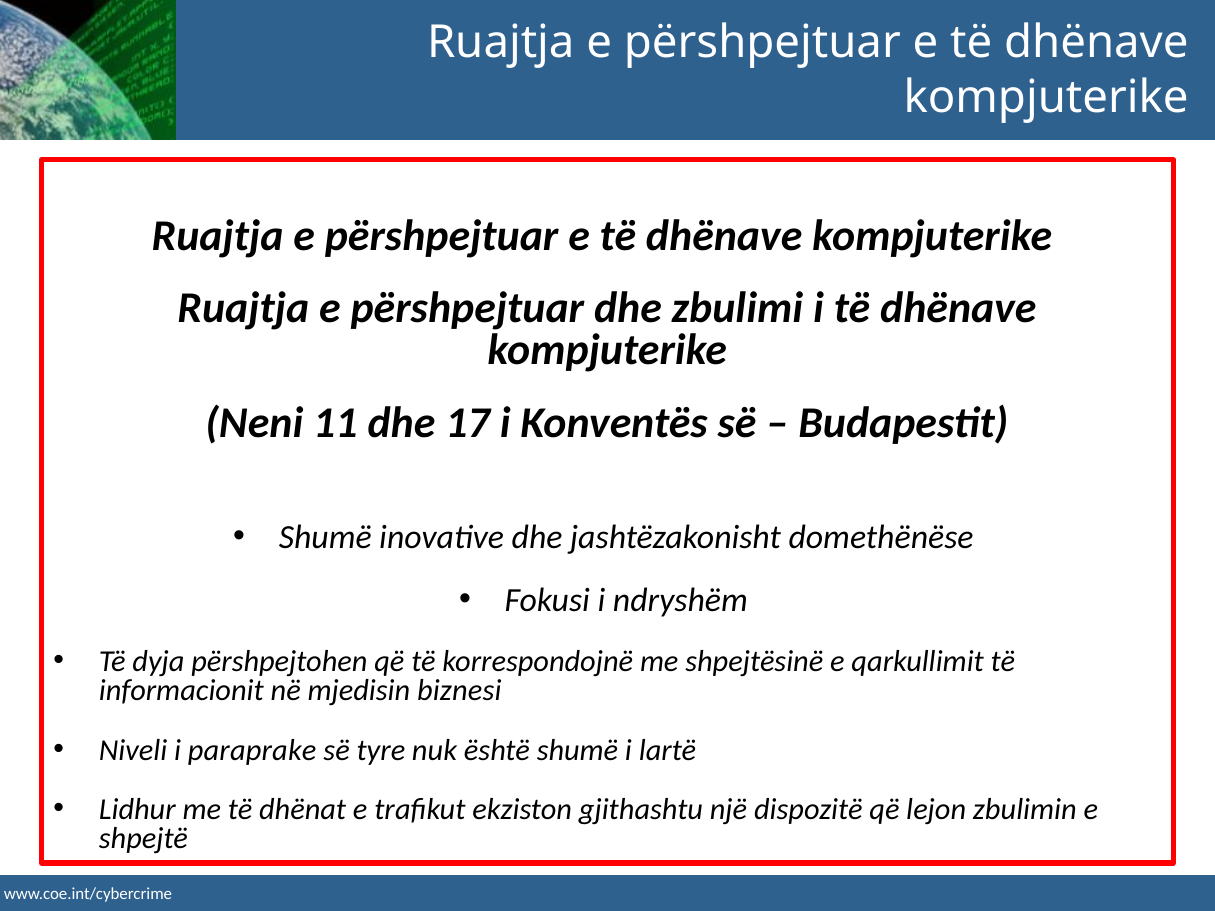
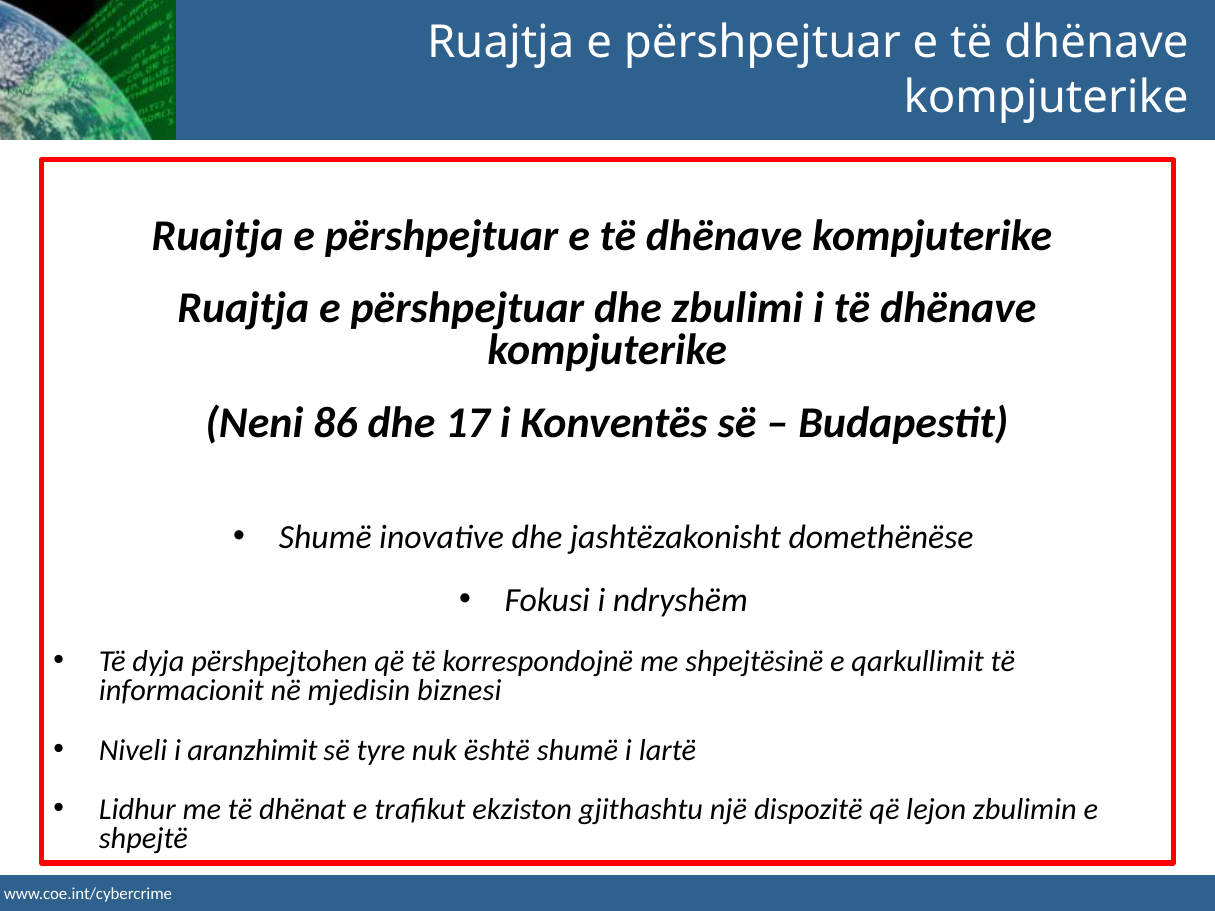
11: 11 -> 86 (335, 423)
paraprake: paraprake -> aranzhimit (252, 750)
